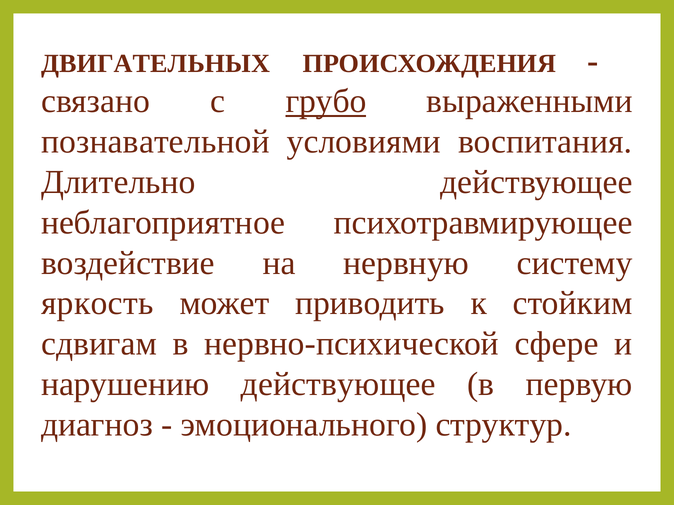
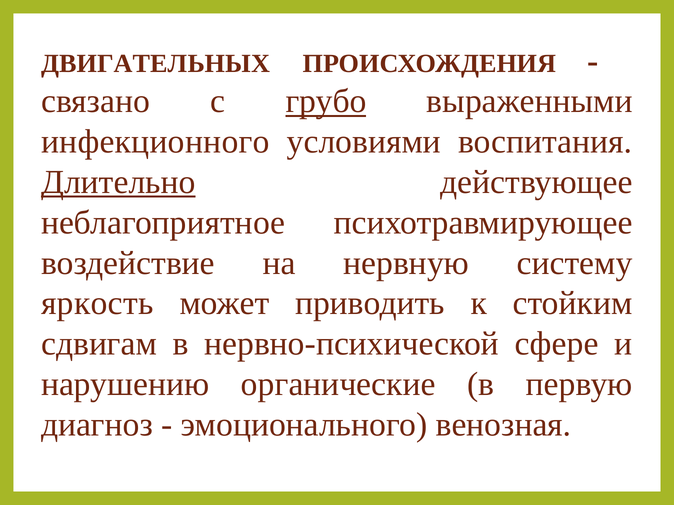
познавательной: познавательной -> инфекционного (155, 142)
Длительно underline: none -> present (118, 182)
нарушению действующее: действующее -> органические (338, 385)
структур: структур -> венозная (504, 425)
